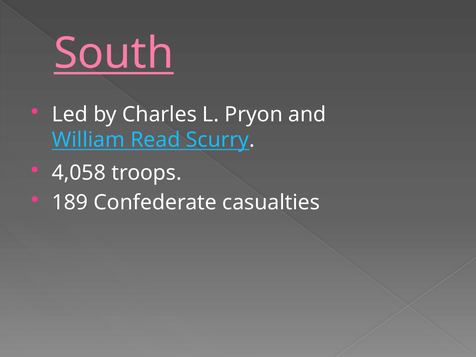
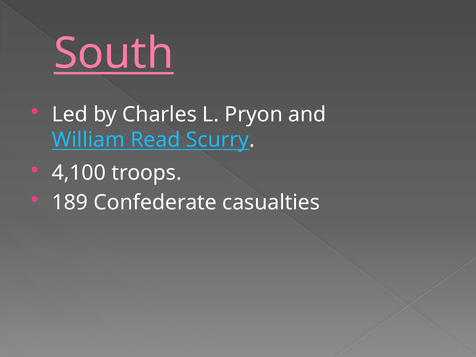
4,058: 4,058 -> 4,100 (79, 173)
